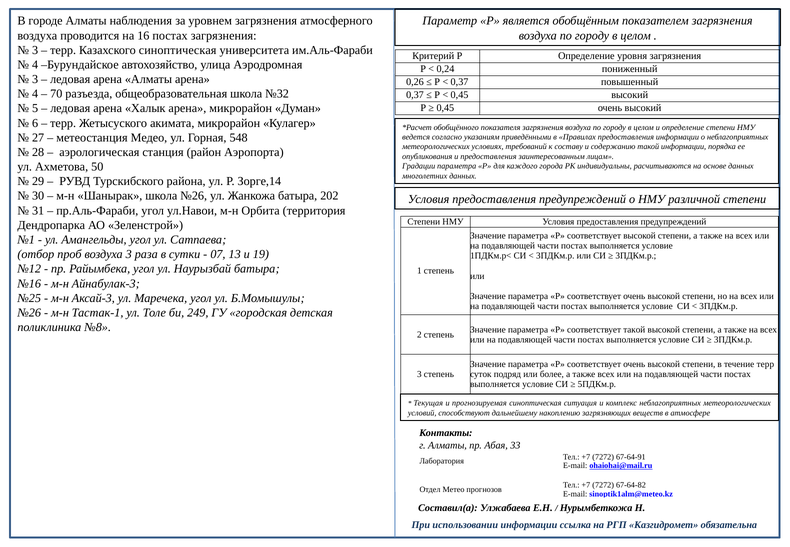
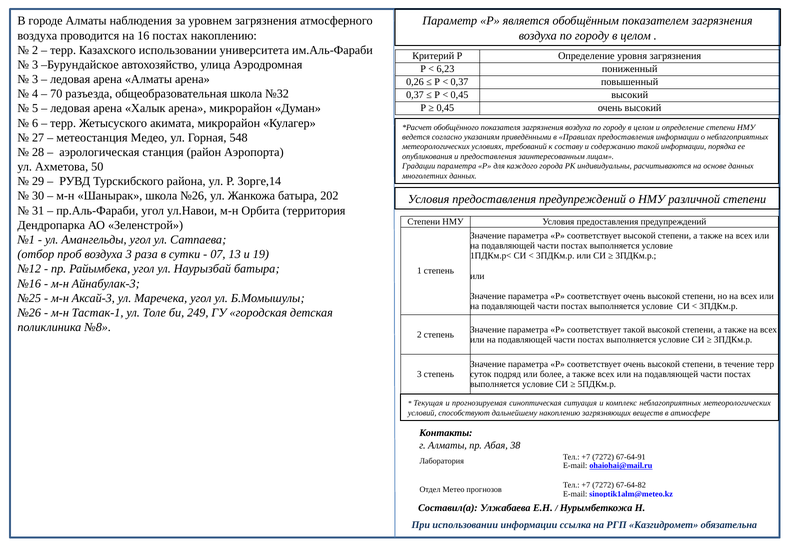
постах загрязнения: загрязнения -> накоплению (224, 36)
3: 3 -> 2 (35, 50)
Казахского синоптическая: синоптическая -> использовании (178, 50)
4: 4 -> 3 (35, 65)
0,24: 0,24 -> 6,23 (445, 69)
33: 33 -> 38 (515, 445)
